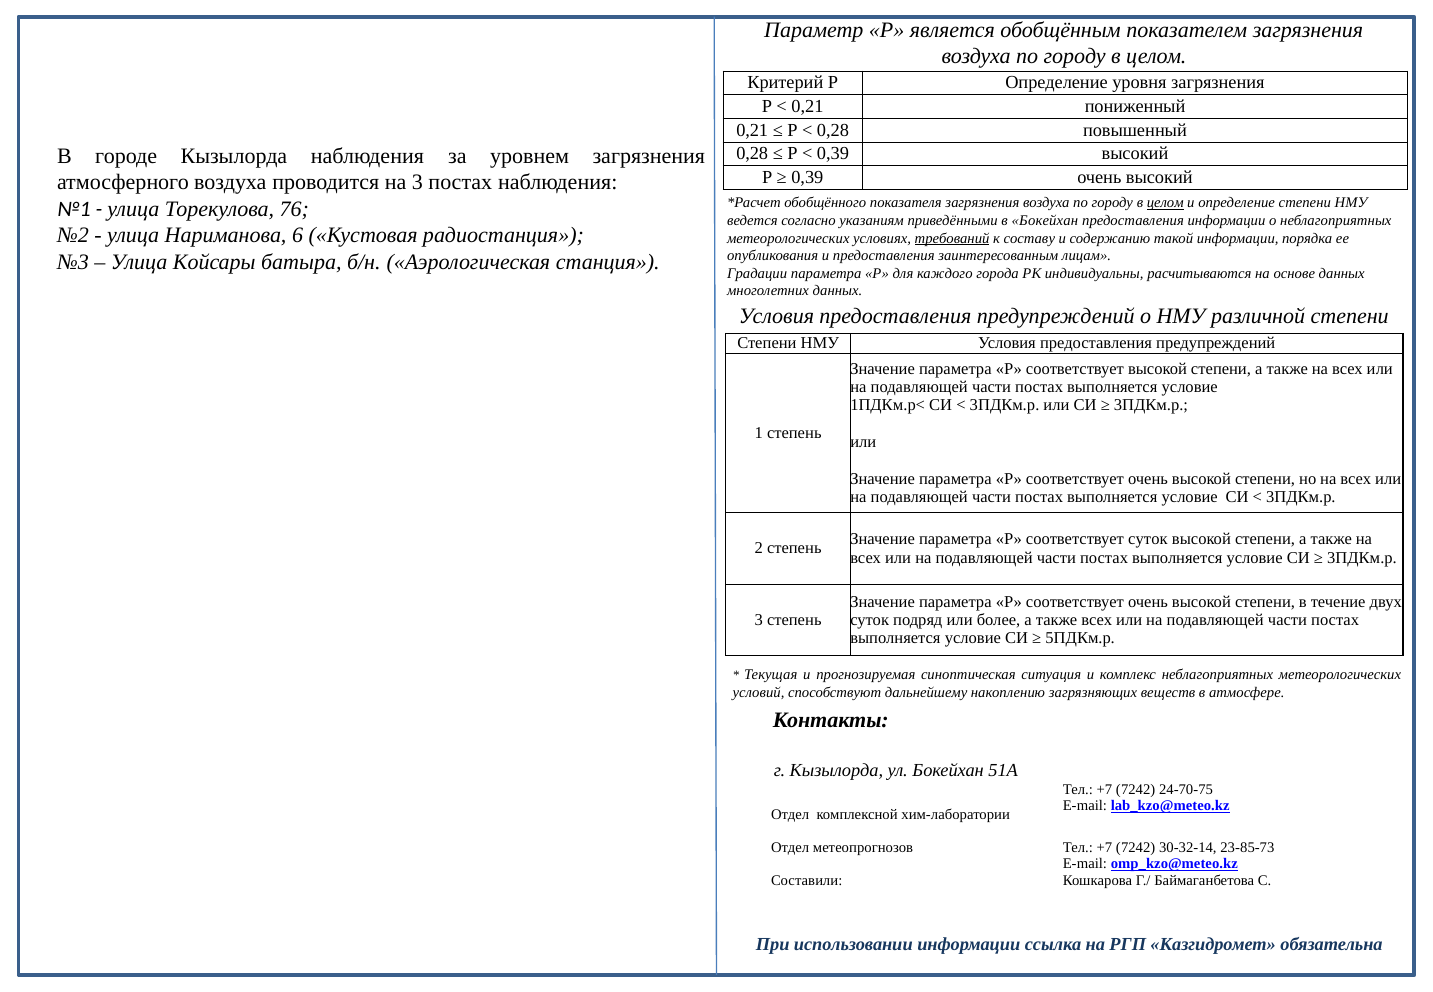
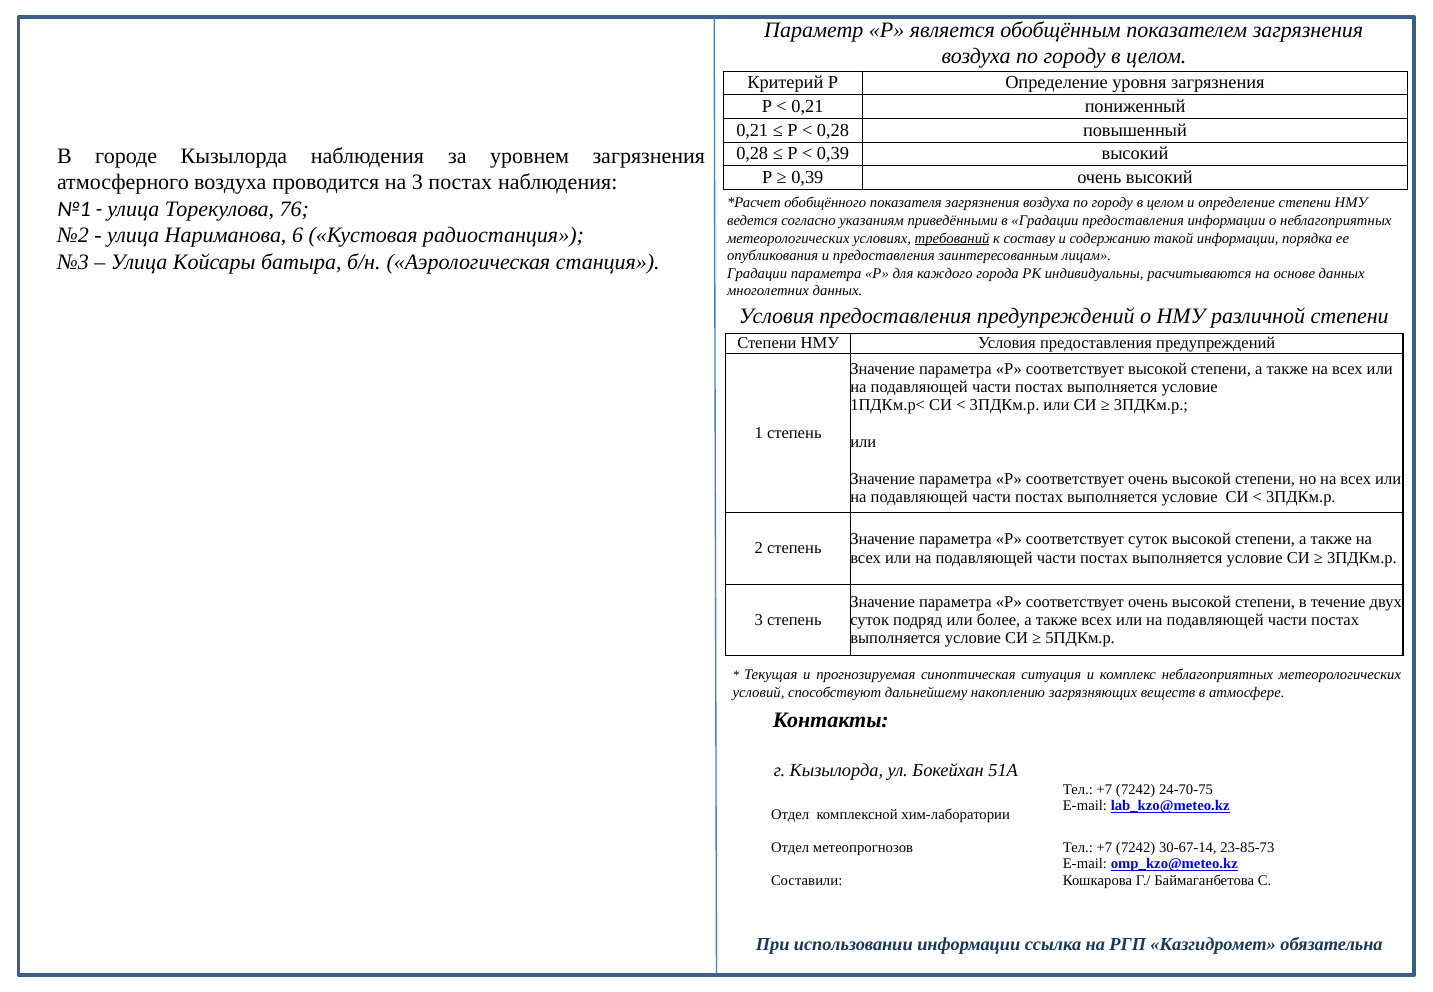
целом underline: present -> none (1165, 203)
в Бокейхан: Бокейхан -> Градации (1045, 221)
30-32-14: 30-32-14 -> 30-67-14 (1188, 848)
